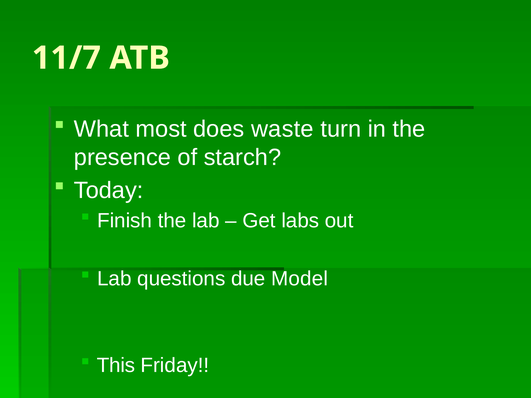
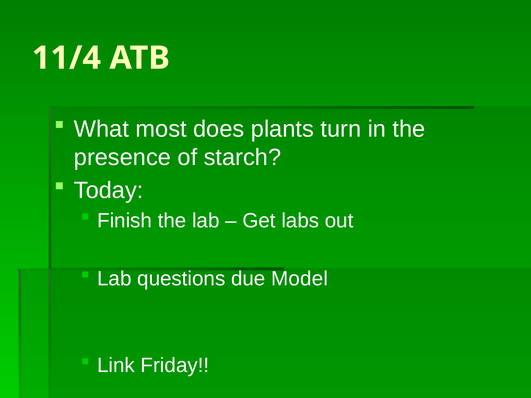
11/7: 11/7 -> 11/4 (66, 58)
waste: waste -> plants (282, 129)
This: This -> Link (116, 366)
